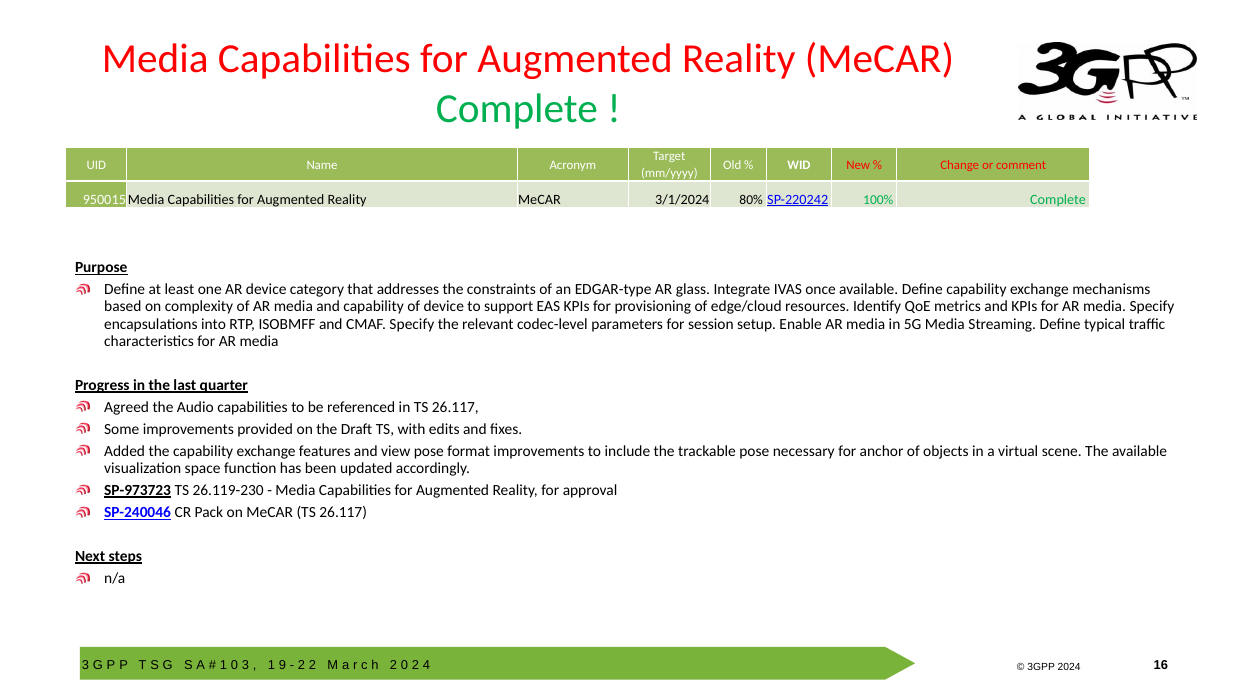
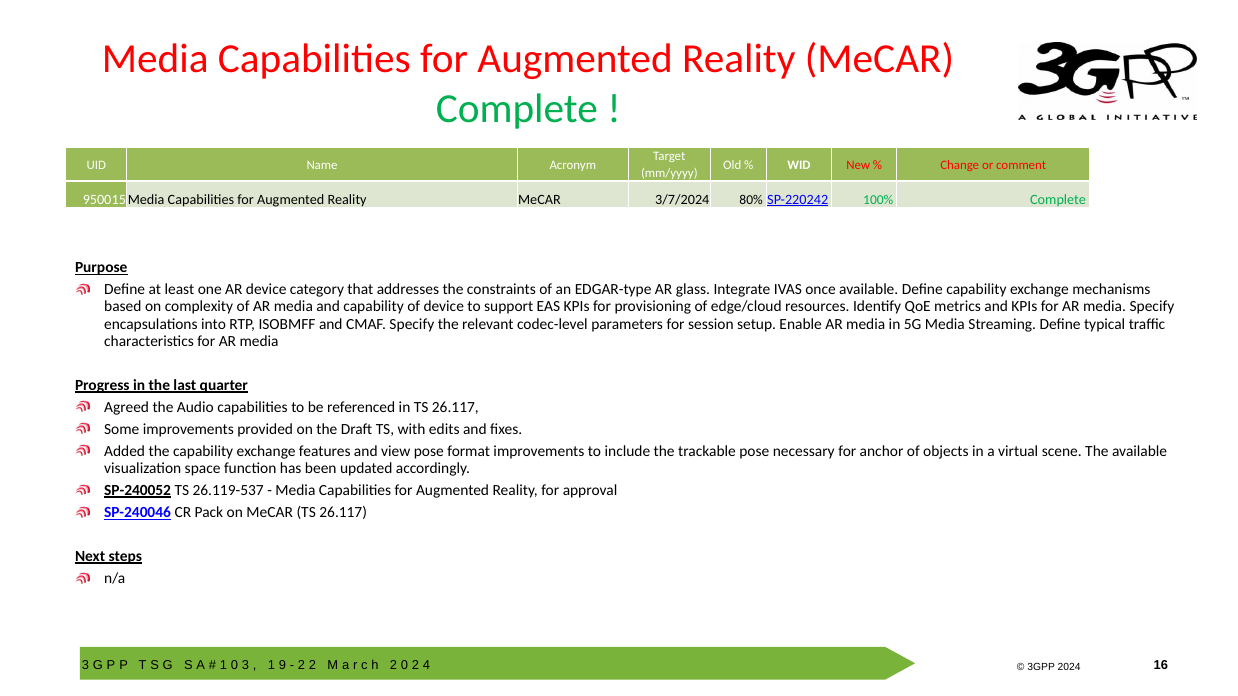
3/1/2024: 3/1/2024 -> 3/7/2024 (682, 199)
SP-973723: SP-973723 -> SP-240052 (138, 491)
26.119-230: 26.119-230 -> 26.119-537 (228, 491)
